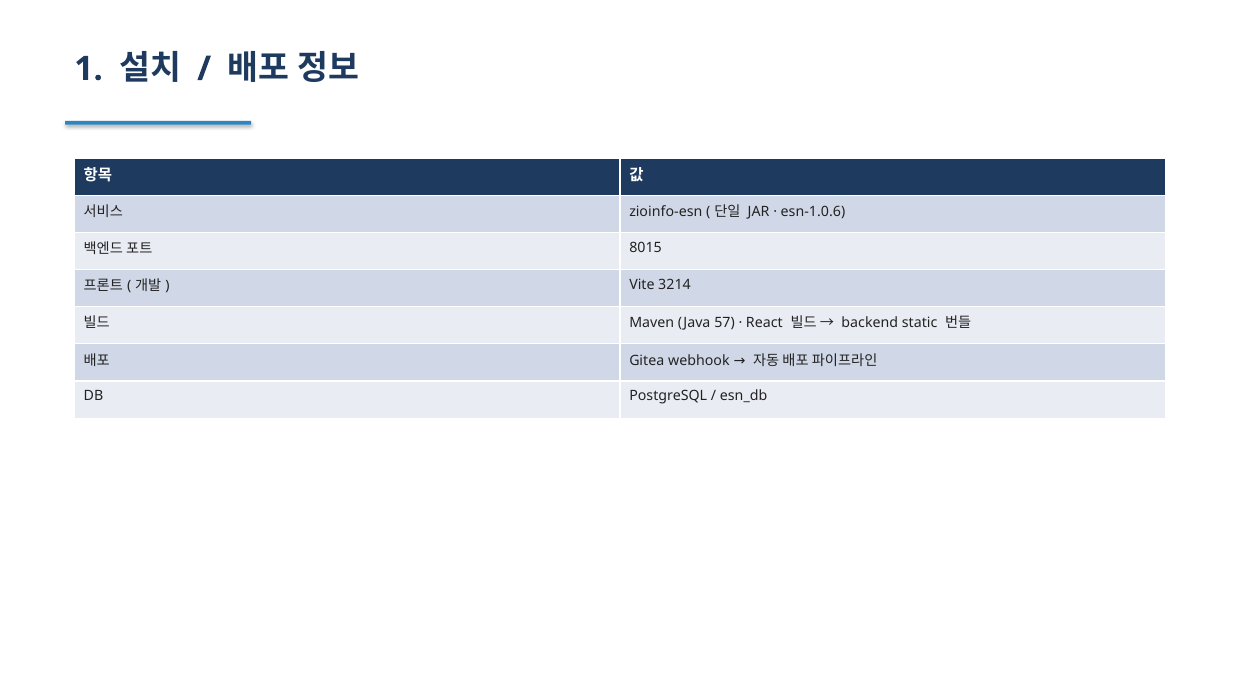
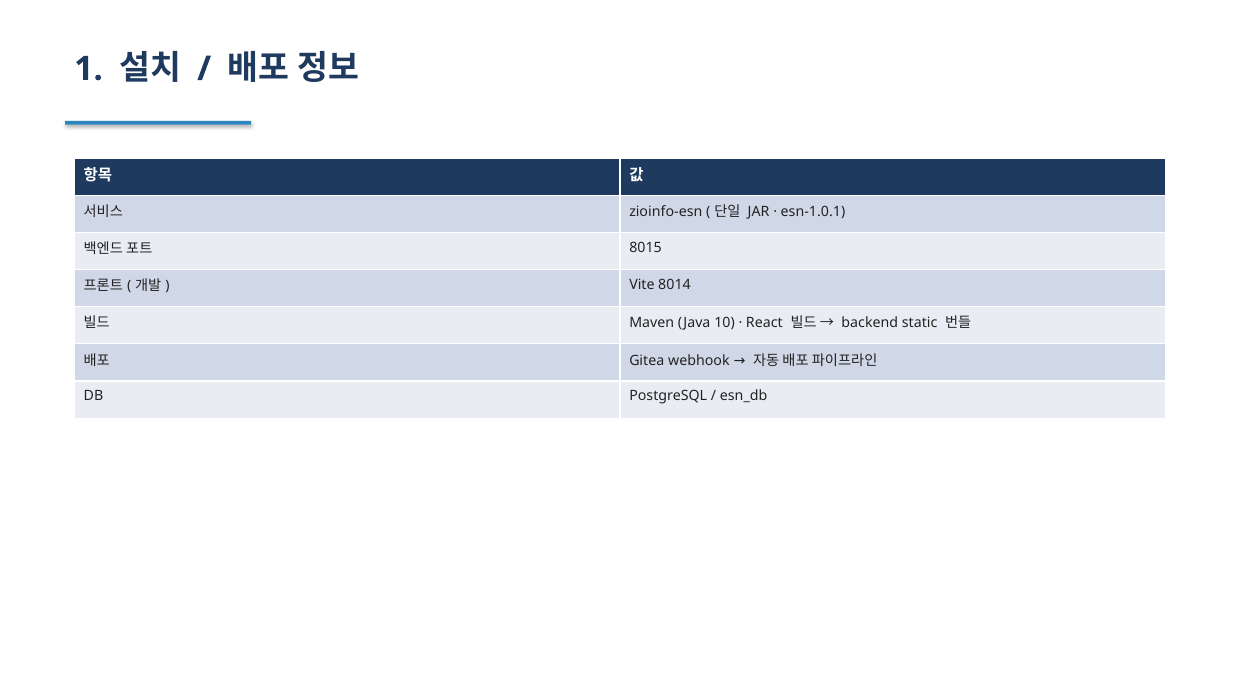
esn-1.0.6: esn-1.0.6 -> esn-1.0.1 (813, 212)
3214: 3214 -> 8014 (675, 285)
57: 57 -> 10 (725, 323)
